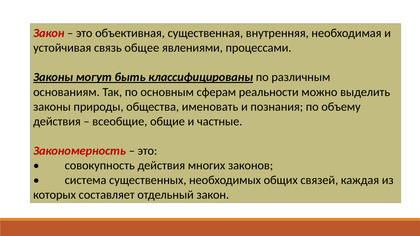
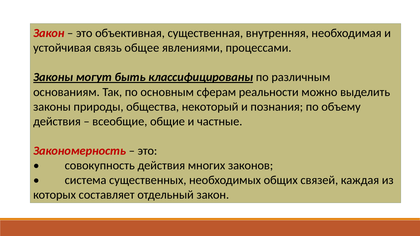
именовать: именовать -> некоторый (210, 107)
